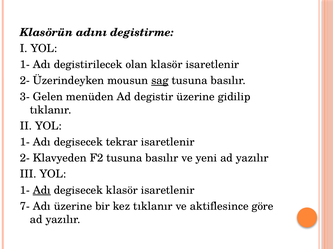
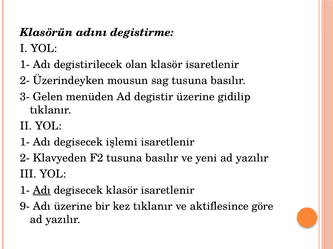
sag underline: present -> none (160, 81)
tekrar: tekrar -> işlemi (122, 142)
7-: 7- -> 9- (25, 207)
